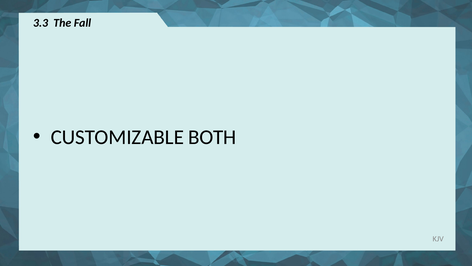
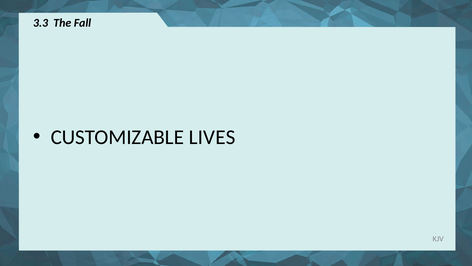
BOTH: BOTH -> LIVES (212, 137)
